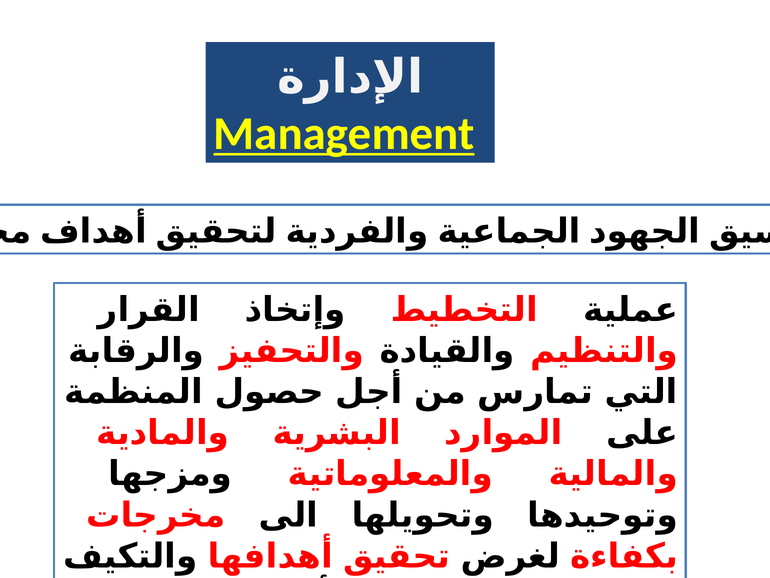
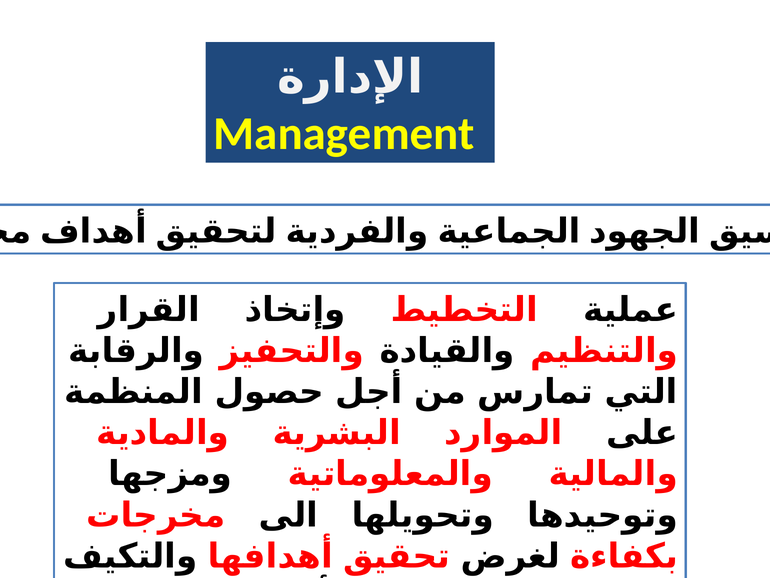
Management underline: present -> none (344, 134)
